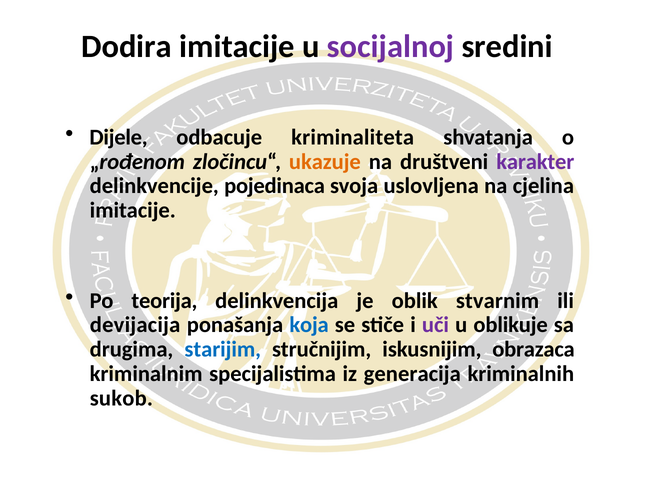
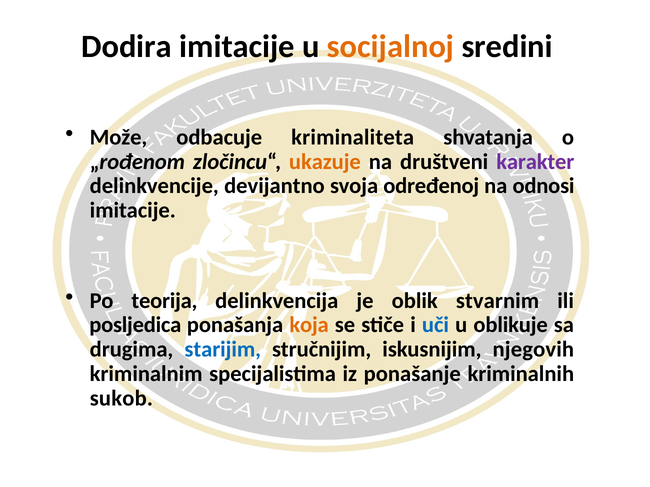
socijalnoj colour: purple -> orange (391, 46)
Dijele: Dijele -> Može (119, 137)
pojedinaca: pojedinaca -> devijantno (274, 186)
uslovljena: uslovljena -> određenoj (431, 186)
cjelina: cjelina -> odnosi (544, 186)
devijacija: devijacija -> posljedica (135, 325)
koja colour: blue -> orange (309, 325)
uči colour: purple -> blue (435, 325)
obrazaca: obrazaca -> njegovih (533, 350)
generacija: generacija -> ponašanje (412, 374)
